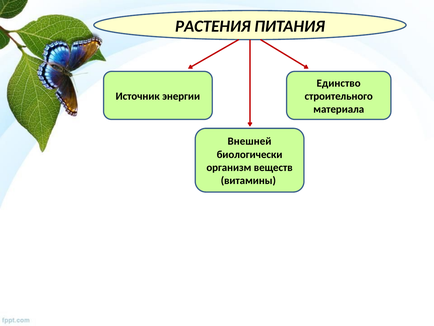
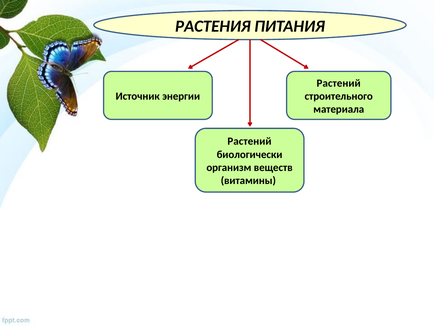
Единство: Единство -> Растений (339, 83)
Внешней: Внешней -> Растений (249, 141)
